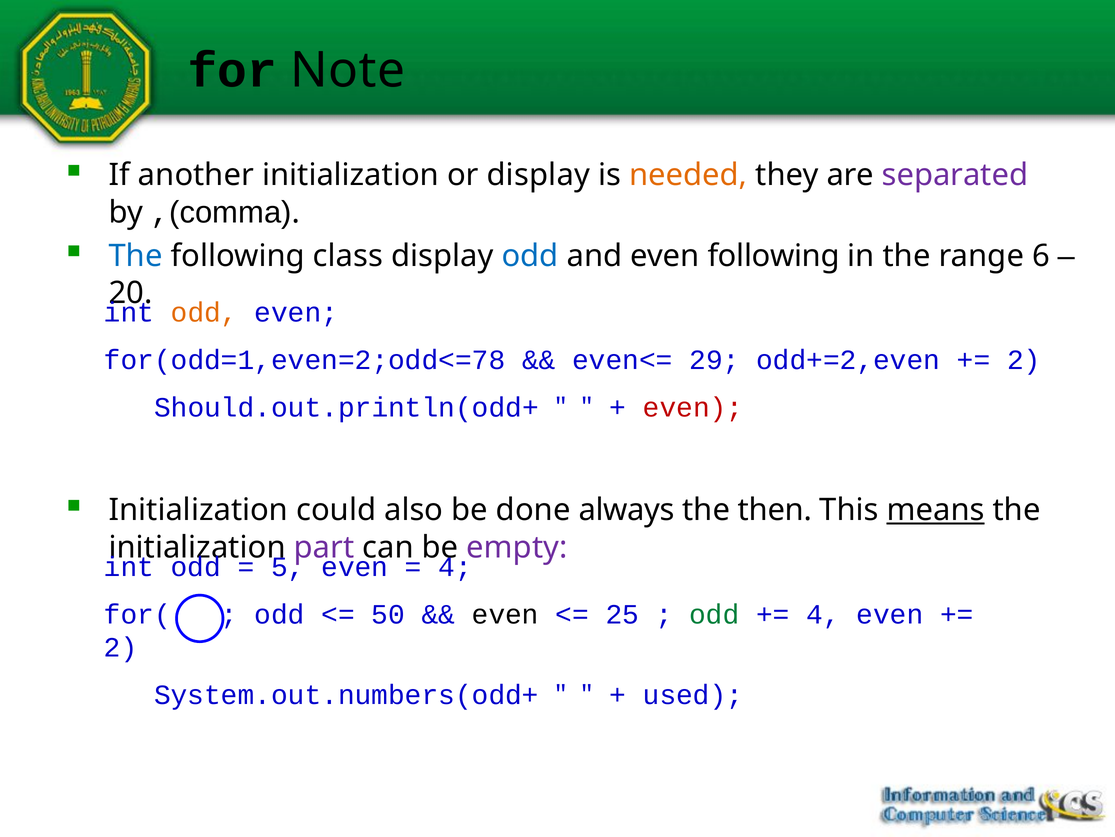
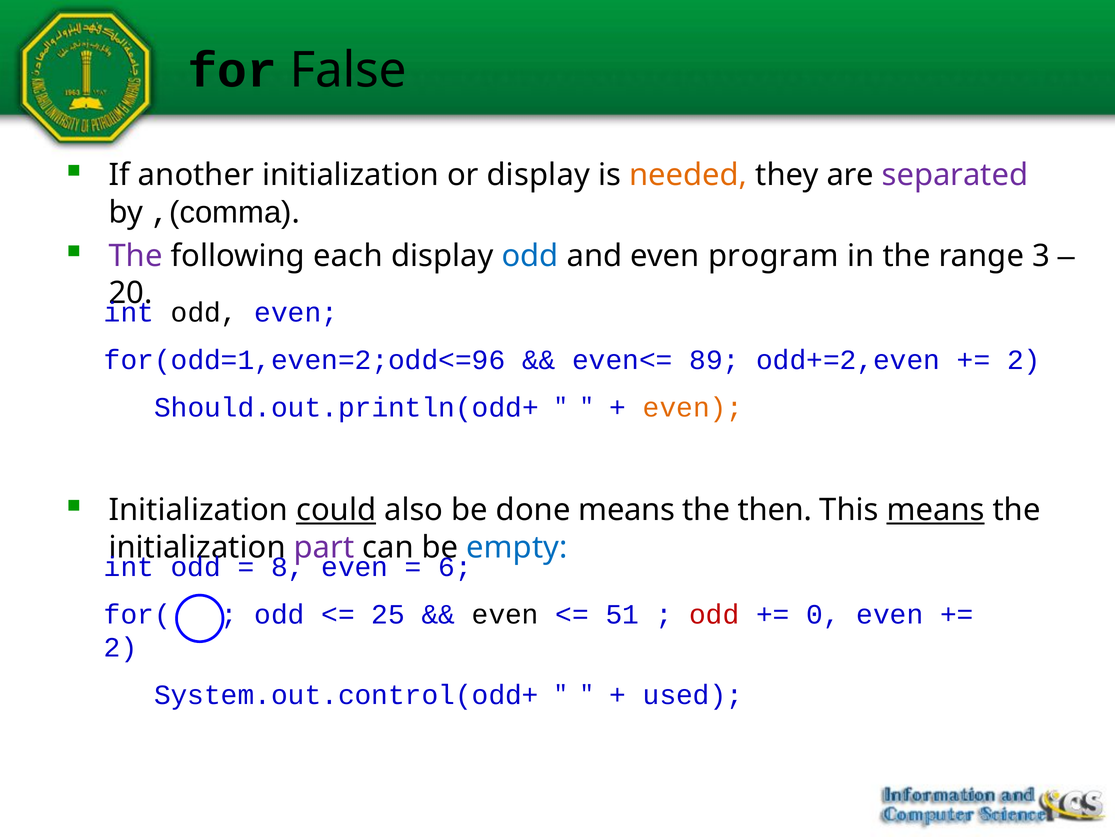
Note: Note -> False (348, 70)
The colour: blue -> purple (136, 256)
class: class -> each (348, 256)
even following: following -> program (773, 256)
6: 6 -> 3 (1041, 256)
odd colour: orange -> black (204, 312)
for(odd=1,even=2;odd<=78: for(odd=1,even=2;odd<=78 -> for(odd=1,even=2;odd<=96 (305, 360)
29: 29 -> 89 (714, 360)
even colour: red -> orange (693, 407)
could underline: none -> present (336, 510)
done always: always -> means (627, 510)
empty colour: purple -> blue (517, 547)
5: 5 -> 8 (288, 566)
4: 4 -> 6 (455, 566)
50: 50 -> 25 (388, 614)
25: 25 -> 51 (622, 614)
odd colour: green -> red (714, 614)
4: 4 -> 0 (823, 614)
System.out.numbers(odd+: System.out.numbers(odd+ -> System.out.control(odd+ (346, 695)
